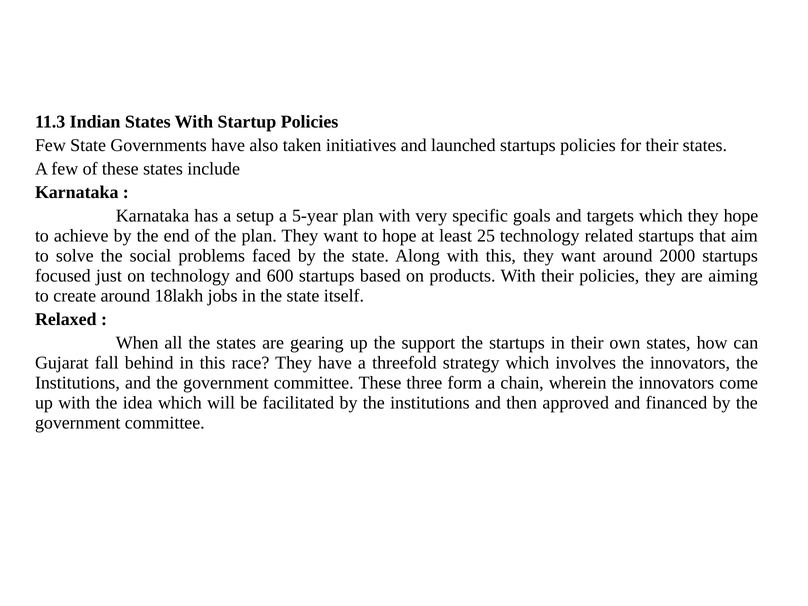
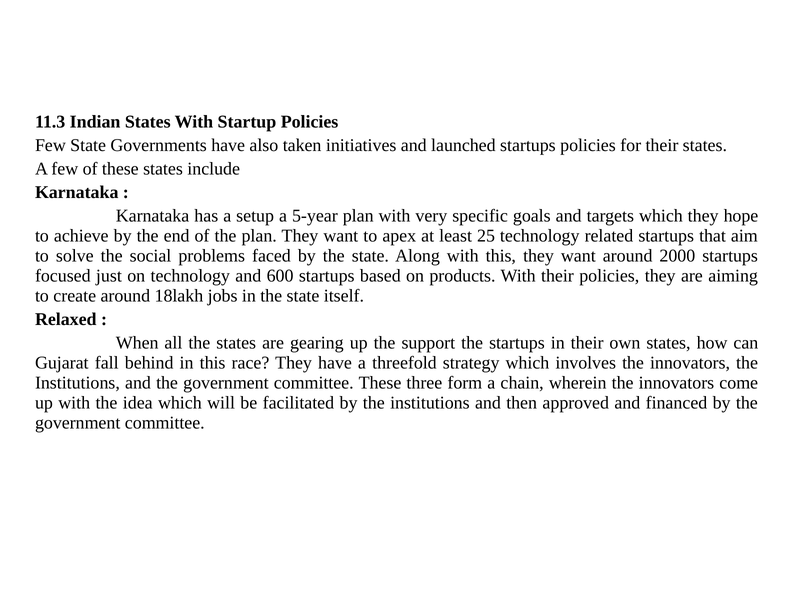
to hope: hope -> apex (399, 236)
